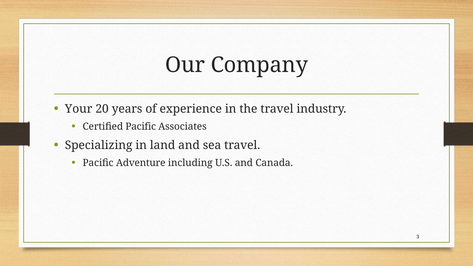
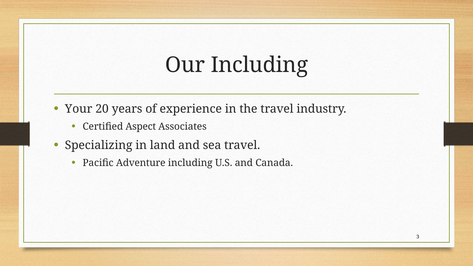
Our Company: Company -> Including (259, 65)
Certified Pacific: Pacific -> Aspect (141, 127)
